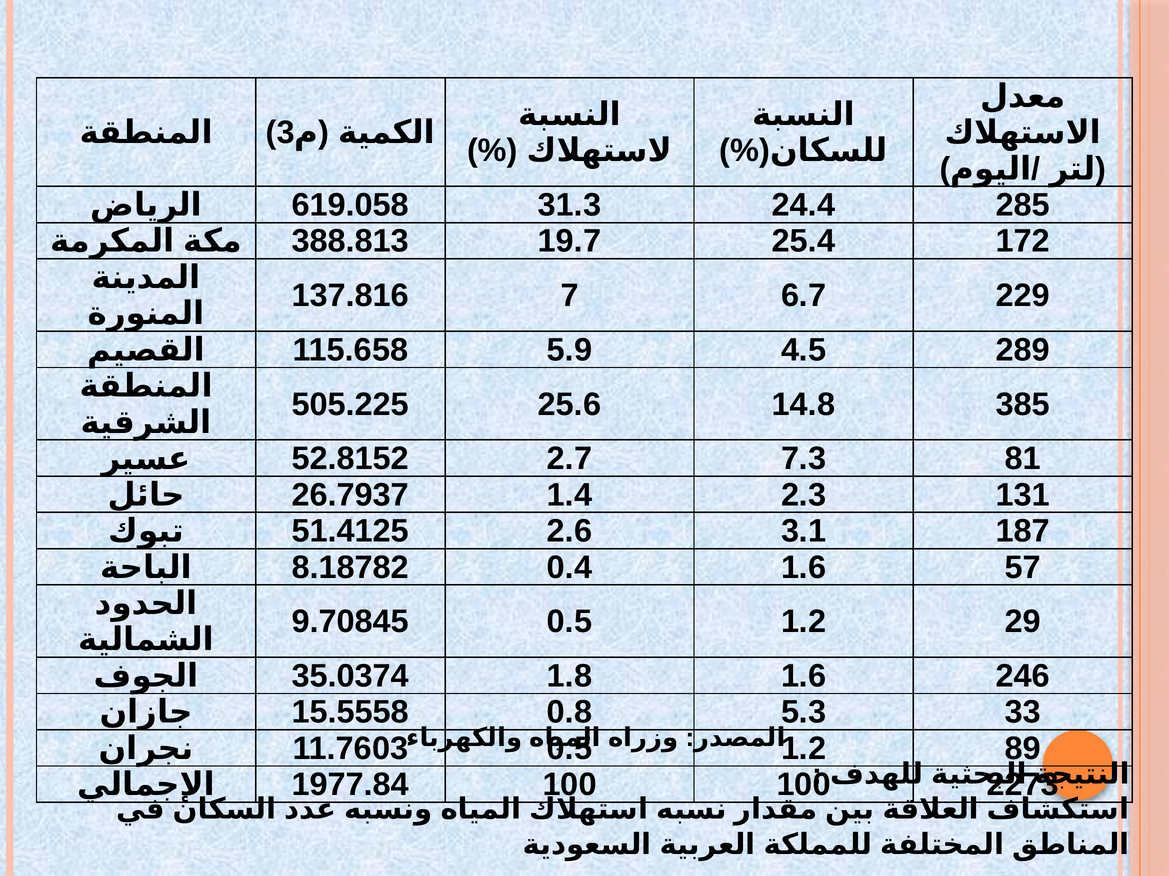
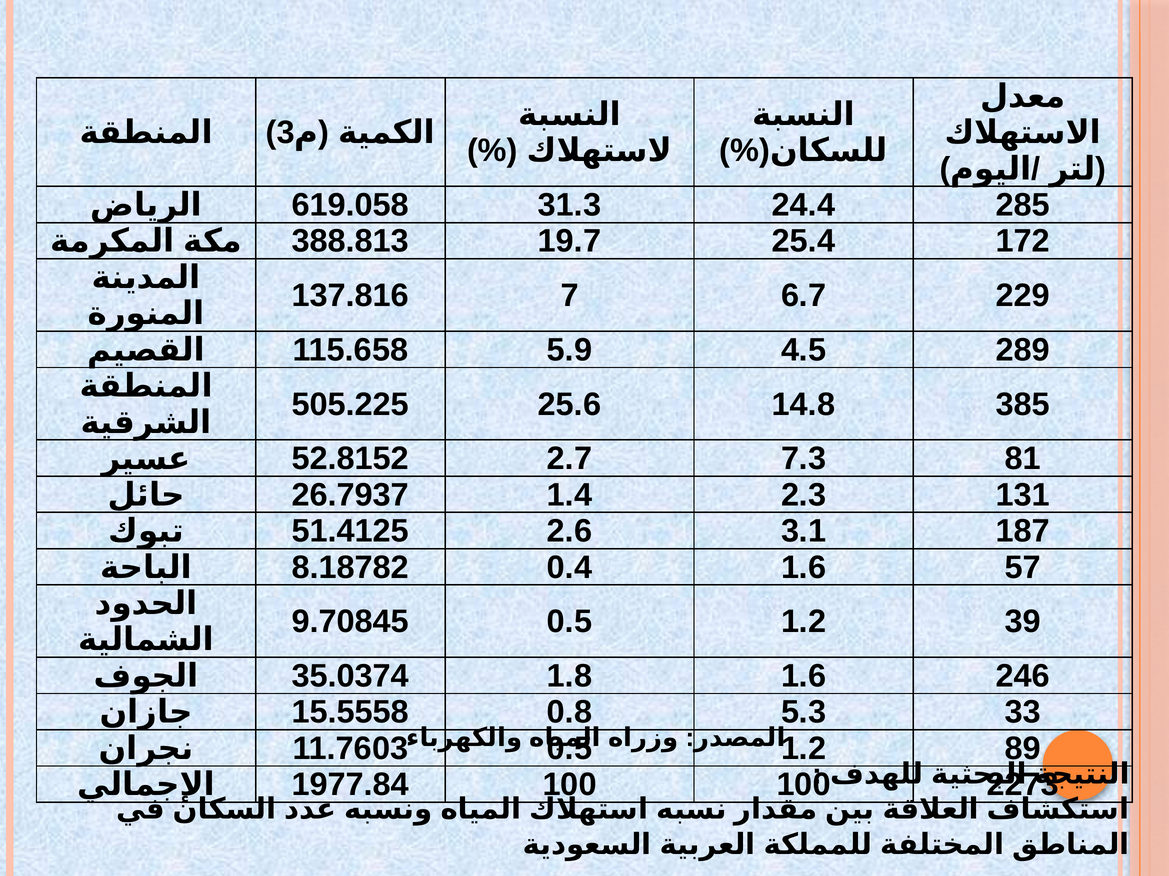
29: 29 -> 39 (1023, 622)
